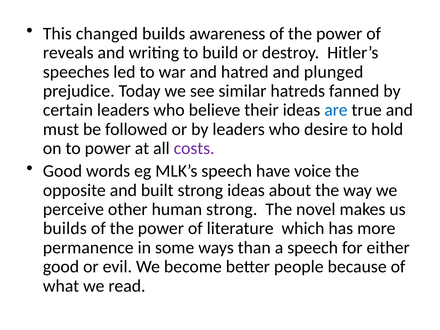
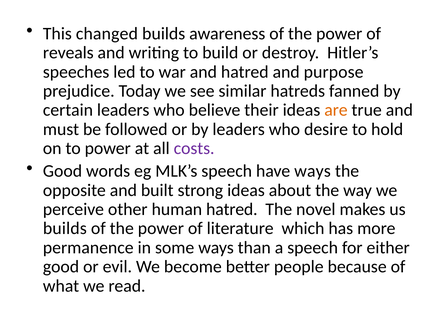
plunged: plunged -> purpose (334, 72)
are colour: blue -> orange (336, 110)
have voice: voice -> ways (313, 171)
human strong: strong -> hatred (232, 209)
